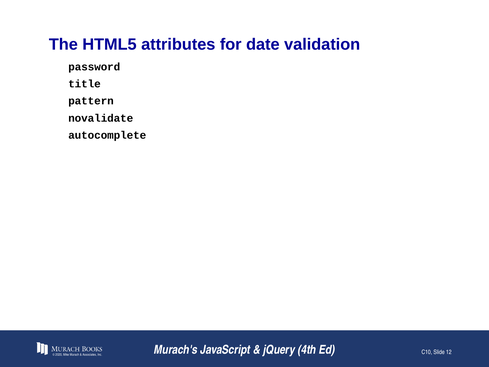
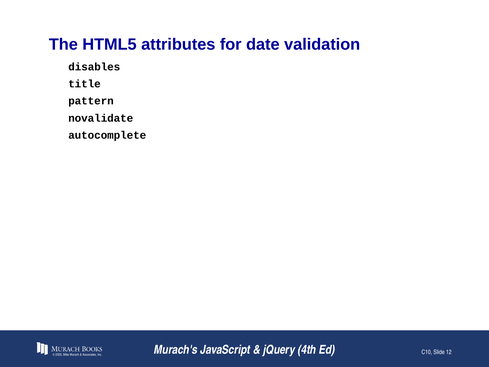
password: password -> disables (94, 67)
